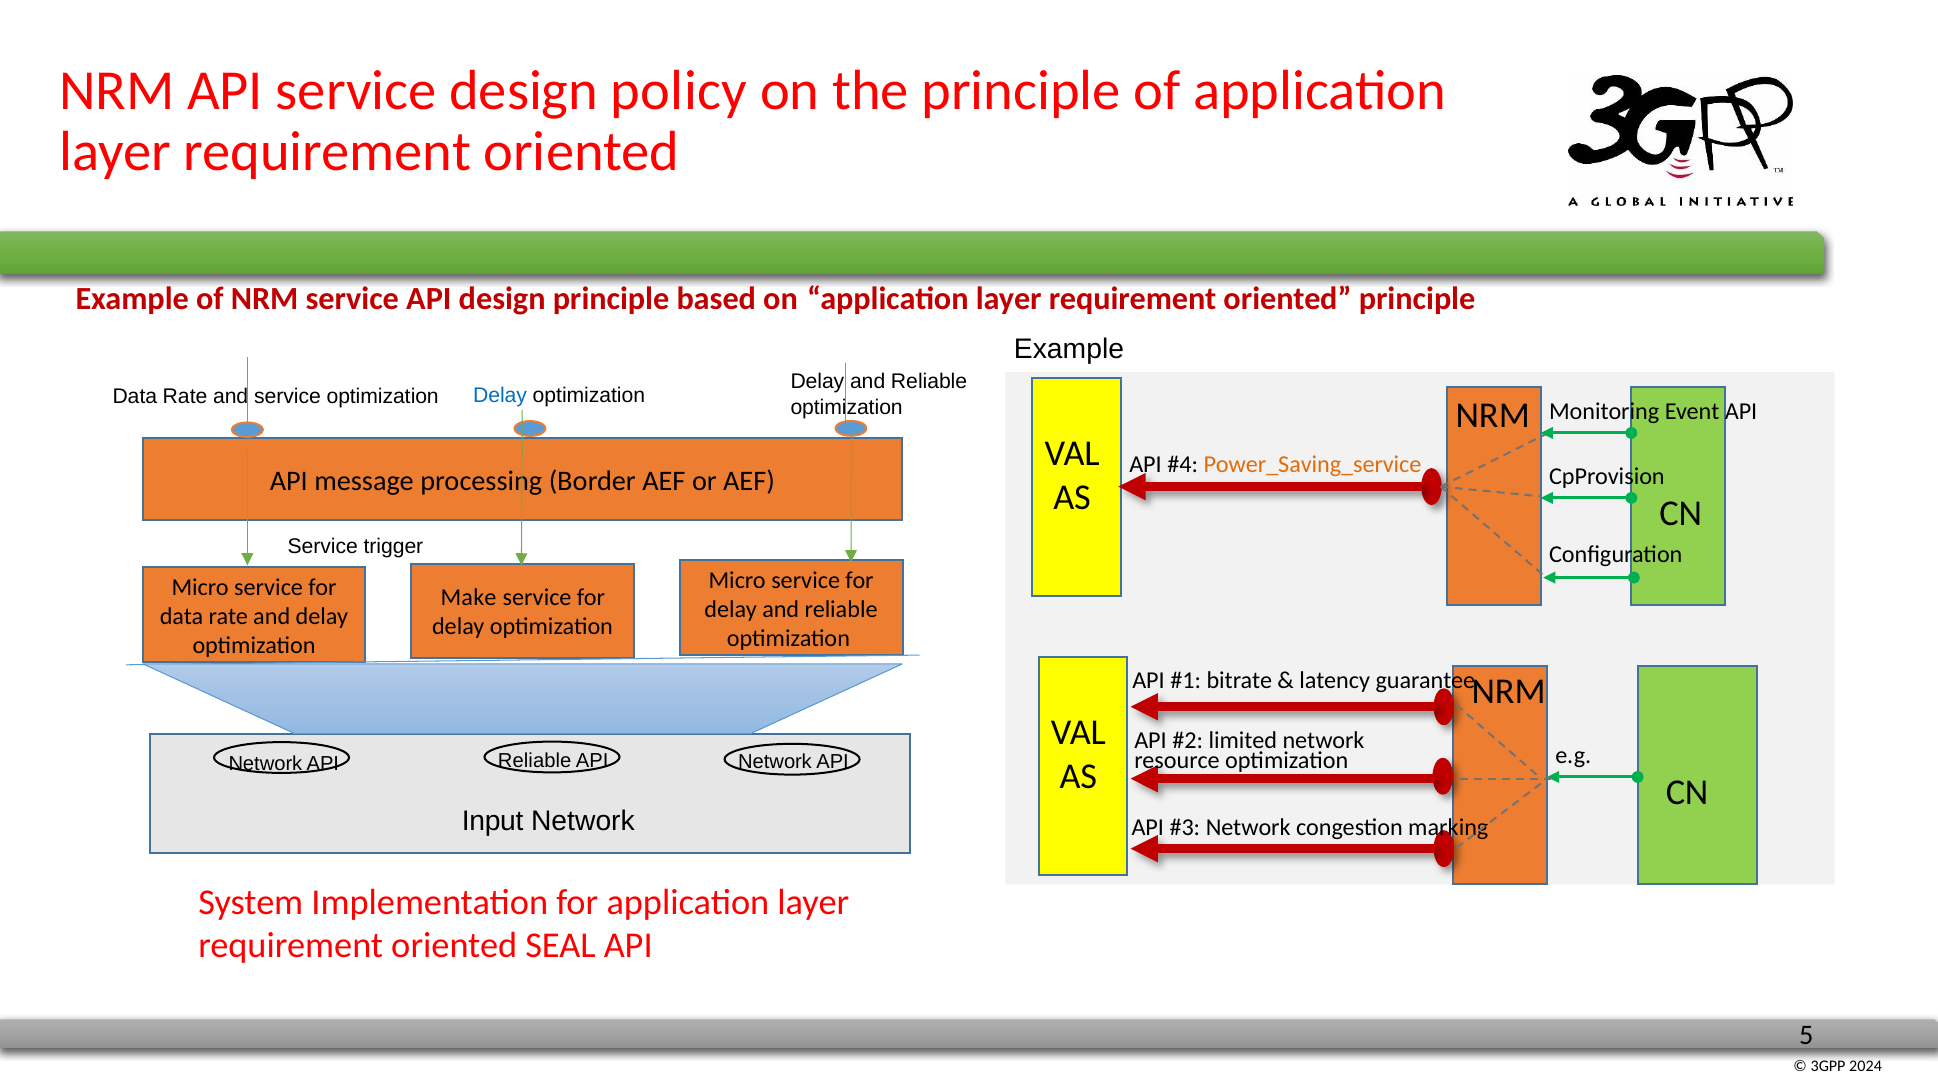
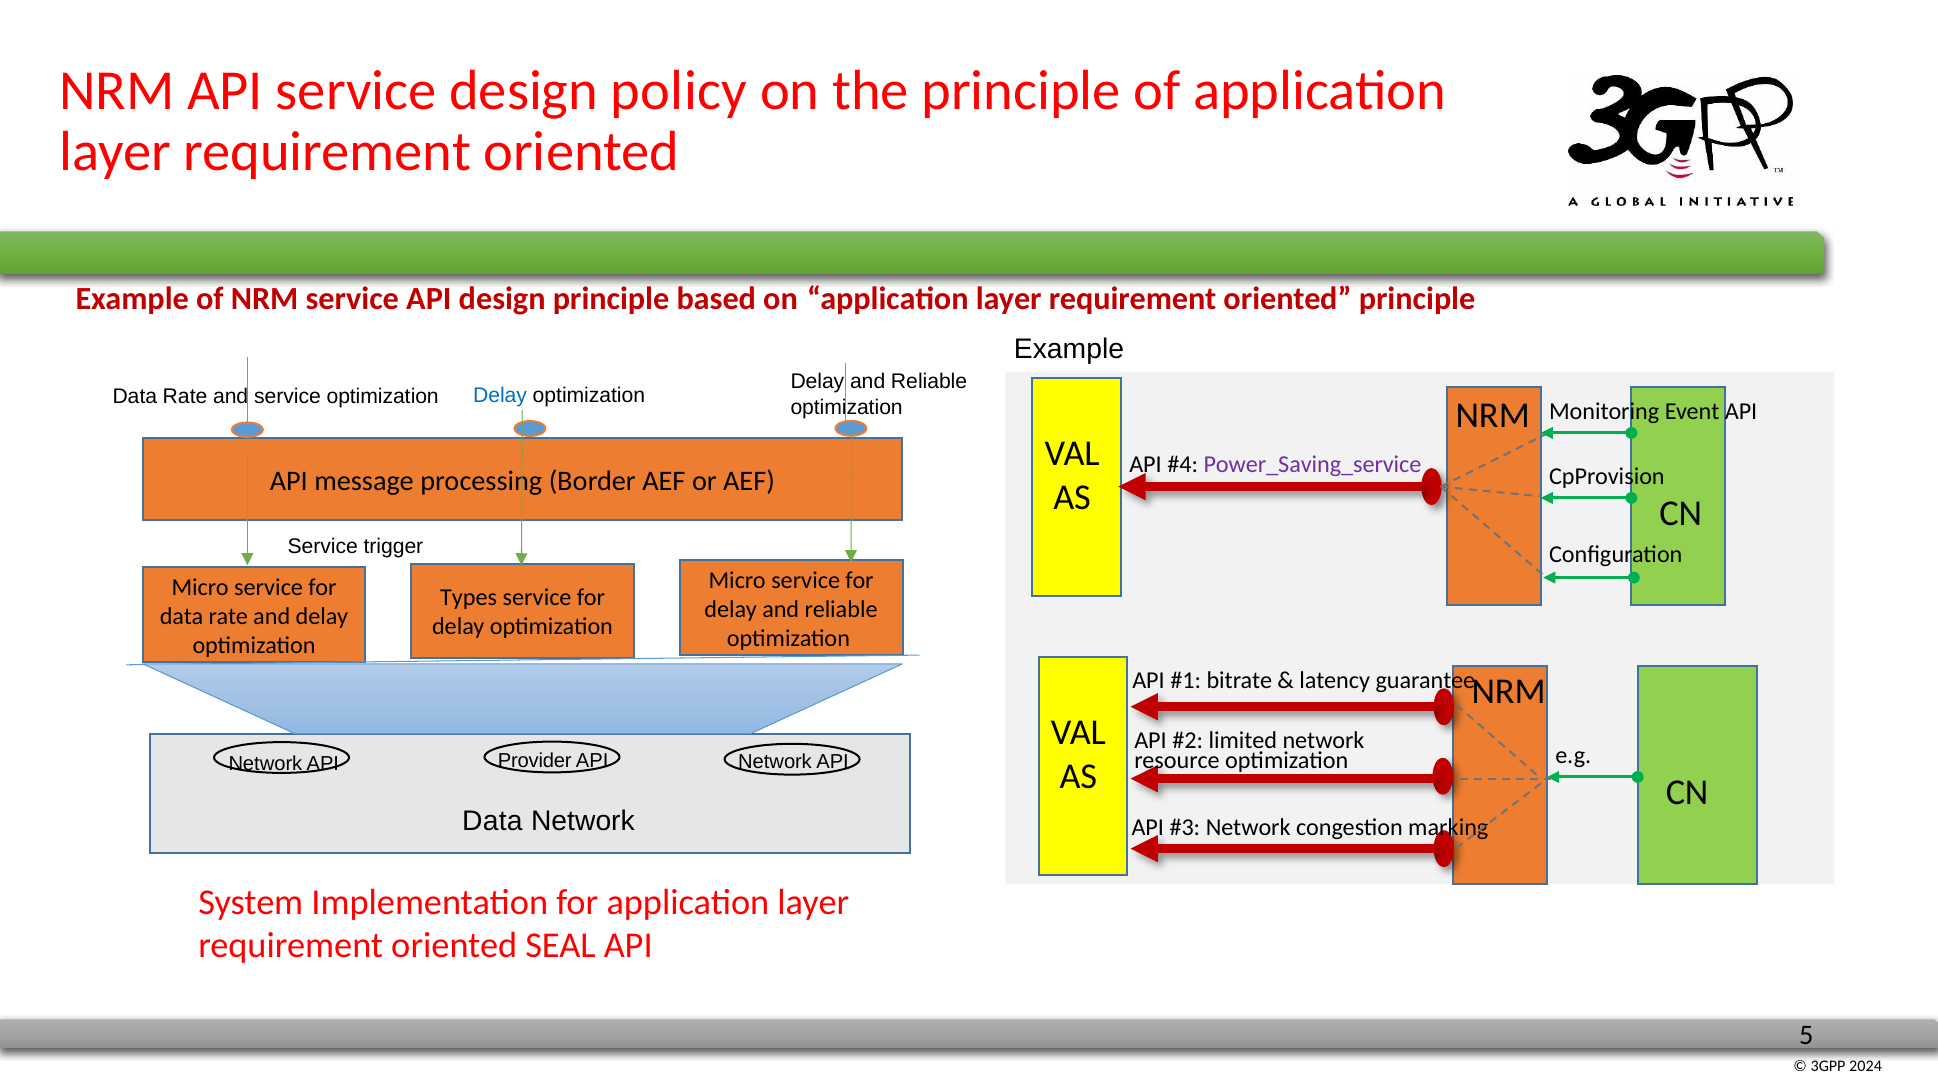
Power_Saving_service colour: orange -> purple (1312, 465)
Make: Make -> Types (469, 598)
API Reliable: Reliable -> Provider (535, 761)
Input: Input -> Data (492, 821)
